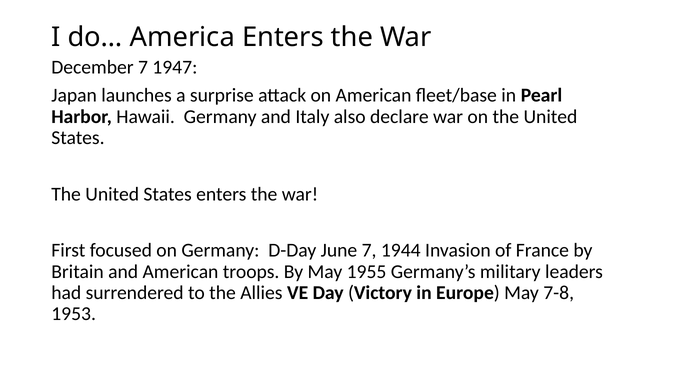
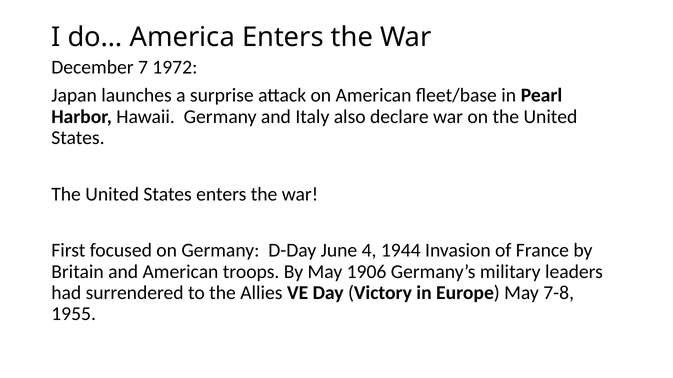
1947: 1947 -> 1972 (175, 67)
June 7: 7 -> 4 (369, 251)
1955: 1955 -> 1906 (367, 272)
1953: 1953 -> 1955 (74, 314)
